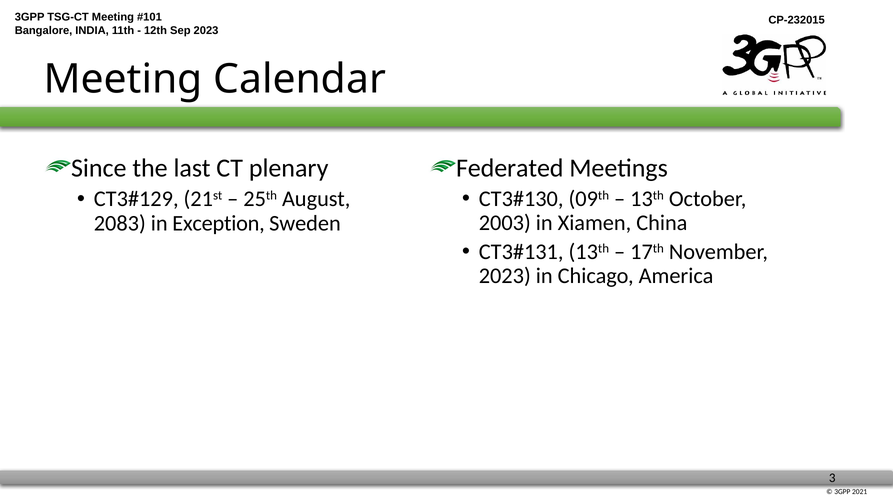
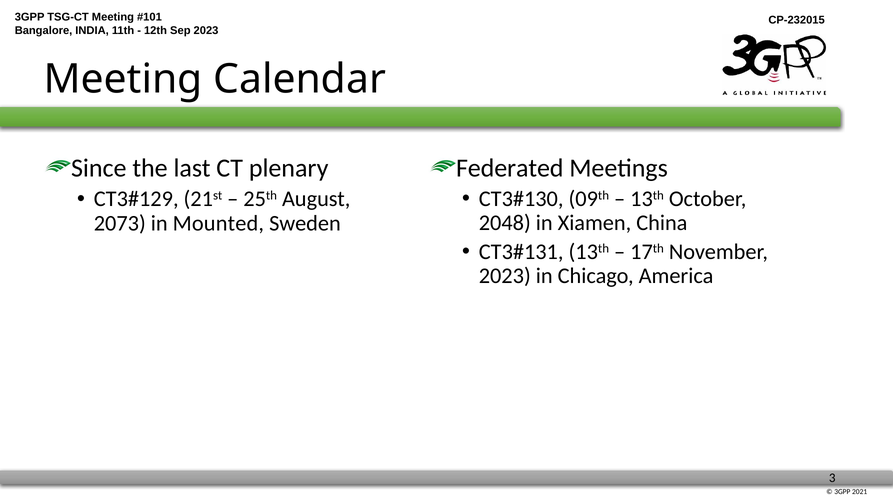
2083: 2083 -> 2073 (120, 223)
Exception: Exception -> Mounted (218, 223)
2003: 2003 -> 2048 (505, 223)
